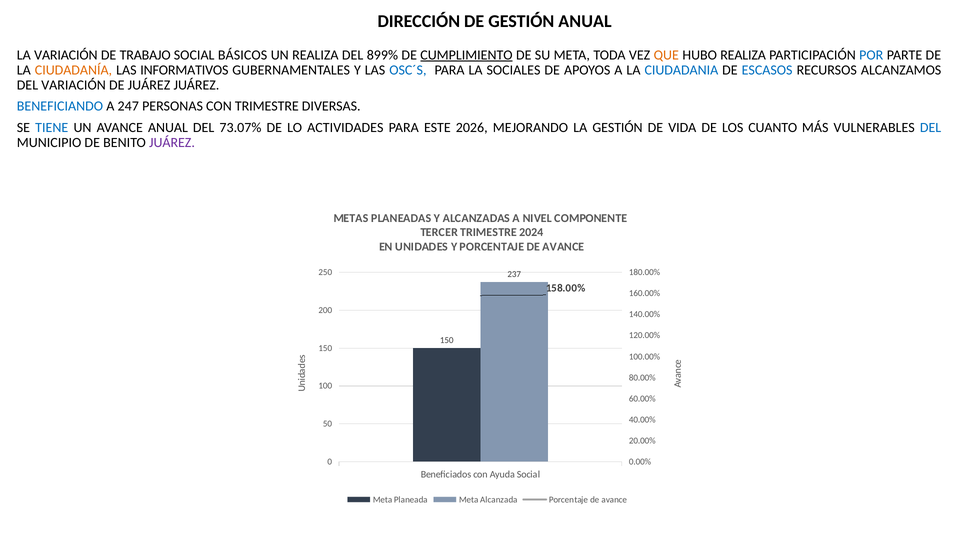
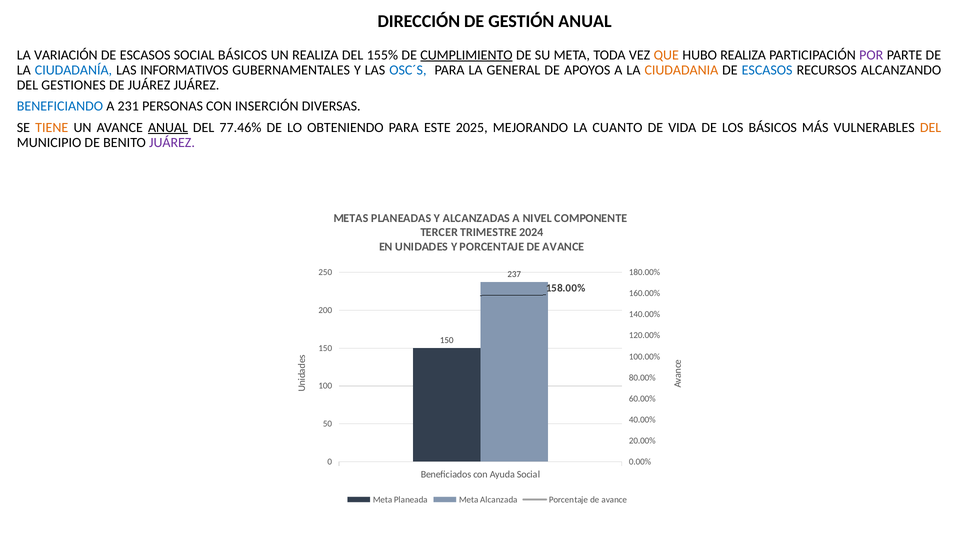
TRABAJO: TRABAJO -> ESCASOS (145, 55)
899%: 899% -> 155% (382, 55)
POR colour: blue -> purple (871, 55)
CIUDADANÍA colour: orange -> blue (73, 70)
SOCIALES: SOCIALES -> GENERAL (513, 70)
CIUDADANIA colour: blue -> orange (681, 70)
ALCANZAMOS: ALCANZAMOS -> ALCANZANDO (901, 70)
DEL VARIACIÓN: VARIACIÓN -> GESTIONES (74, 85)
247: 247 -> 231 (128, 106)
CON TRIMESTRE: TRIMESTRE -> INSERCIÓN (267, 106)
TIENE colour: blue -> orange (52, 127)
ANUAL underline: none -> present (168, 127)
73.07%: 73.07% -> 77.46% (240, 127)
ACTIVIDADES: ACTIVIDADES -> OBTENIENDO (345, 127)
2026: 2026 -> 2025 (472, 127)
LA GESTIÓN: GESTIÓN -> CUANTO (617, 127)
LOS CUANTO: CUANTO -> BÁSICOS (773, 127)
DEL colour: blue -> orange (931, 127)
